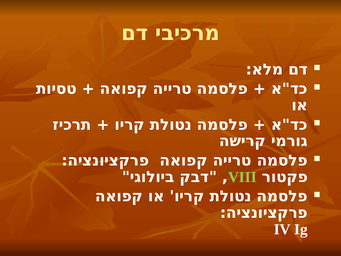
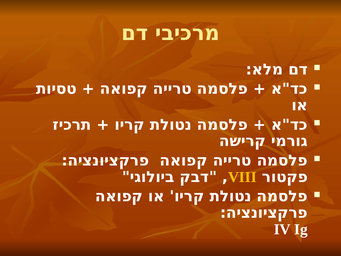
VIII colour: light green -> yellow (242, 177)
